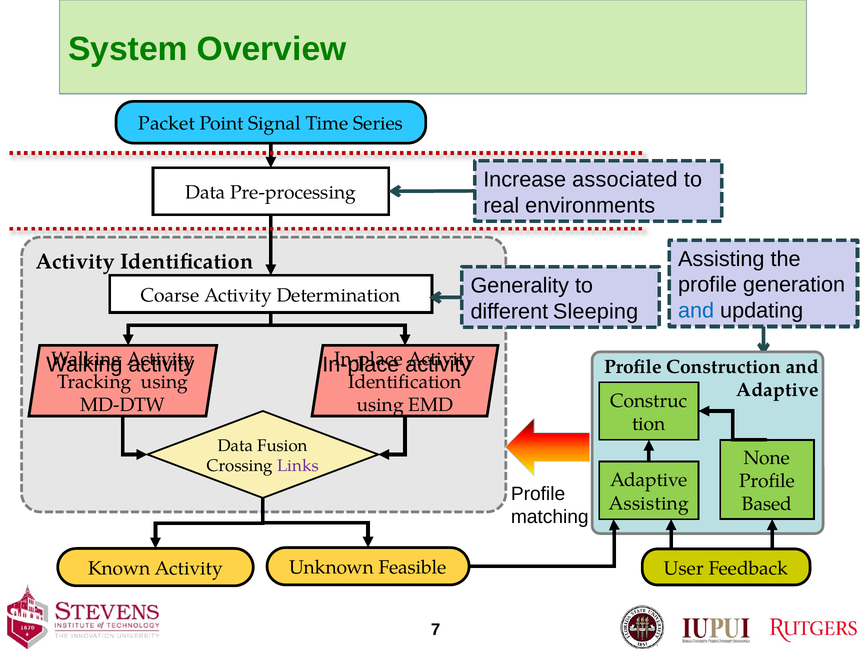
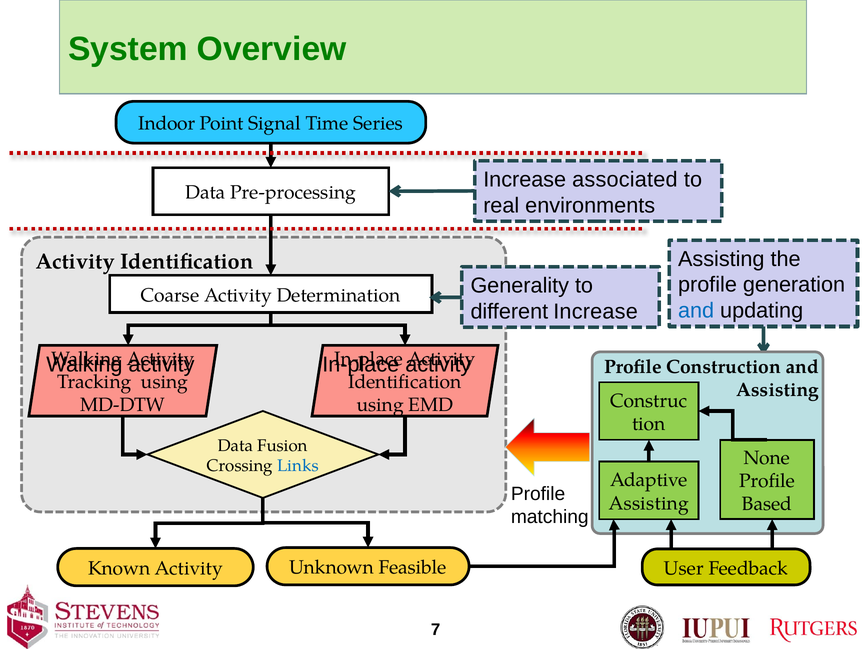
Packet: Packet -> Indoor (167, 124)
different Sleeping: Sleeping -> Increase (596, 312)
Adaptive: Adaptive -> Assisting (778, 390)
Links colour: purple -> blue (298, 466)
